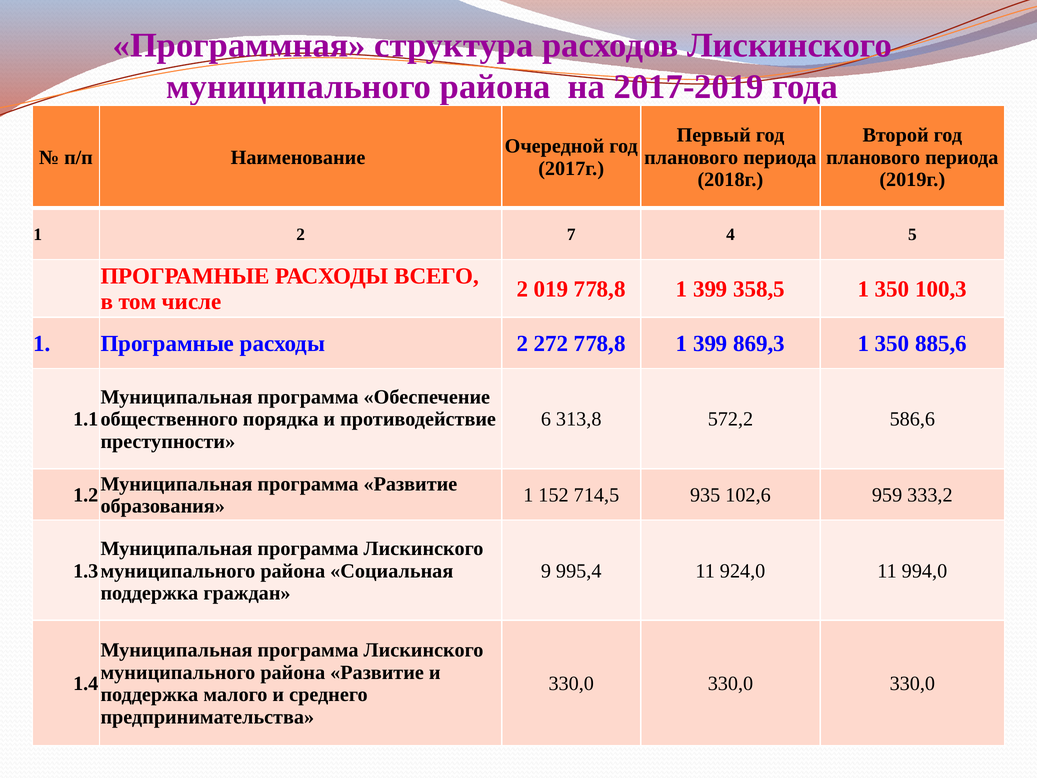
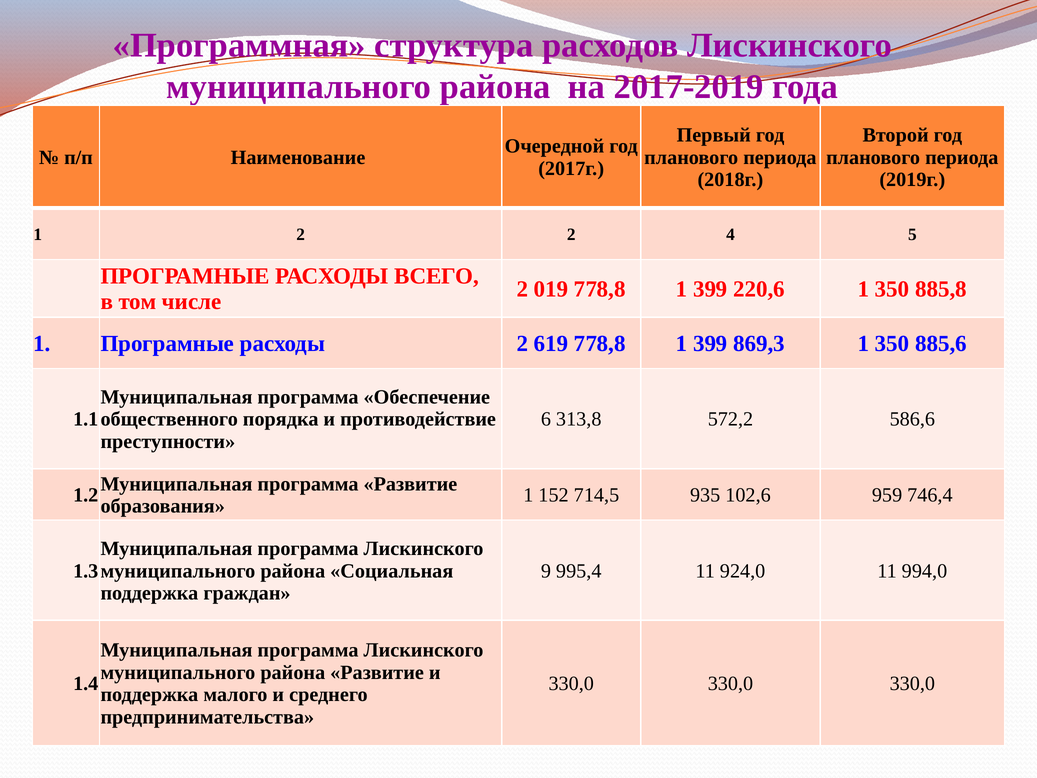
2 7: 7 -> 2 (571, 234)
358,5: 358,5 -> 220,6 (759, 289)
100,3: 100,3 -> 885,8 (941, 289)
272: 272 -> 619 (551, 343)
333,2: 333,2 -> 746,4 (930, 495)
